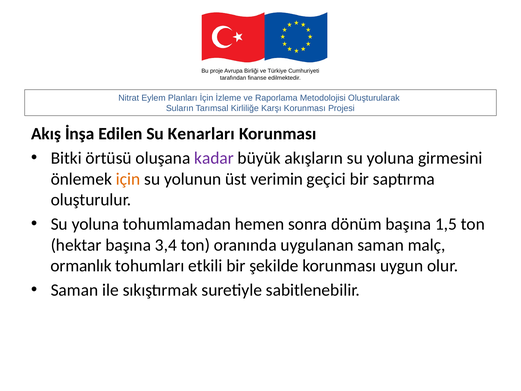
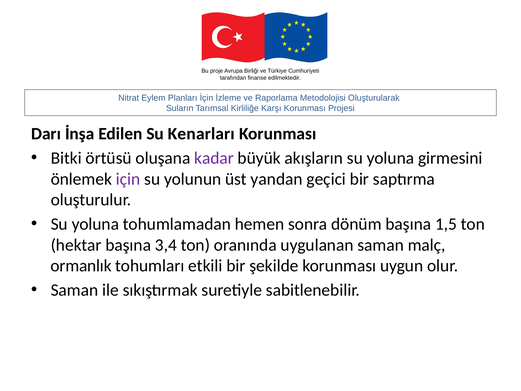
Akış: Akış -> Darı (46, 134)
için colour: orange -> purple (128, 179)
verimin: verimin -> yandan (277, 179)
